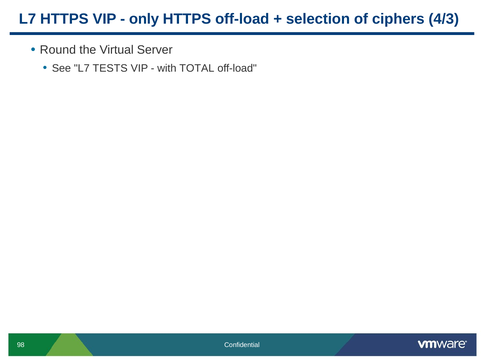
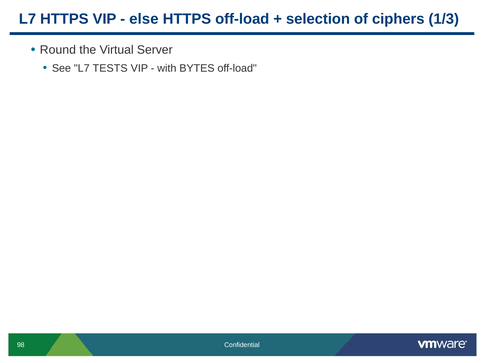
only: only -> else (144, 19)
4/3: 4/3 -> 1/3 (444, 19)
TOTAL: TOTAL -> BYTES (197, 68)
